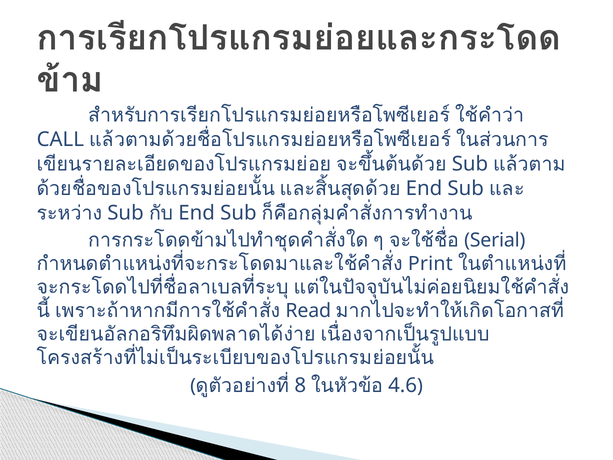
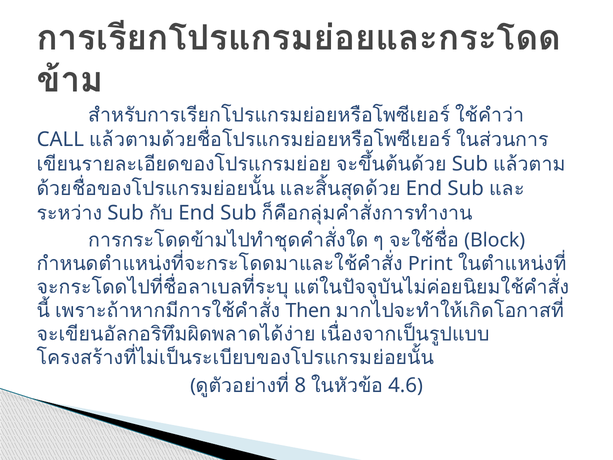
Serial: Serial -> Block (495, 240)
Read: Read -> Then (308, 311)
